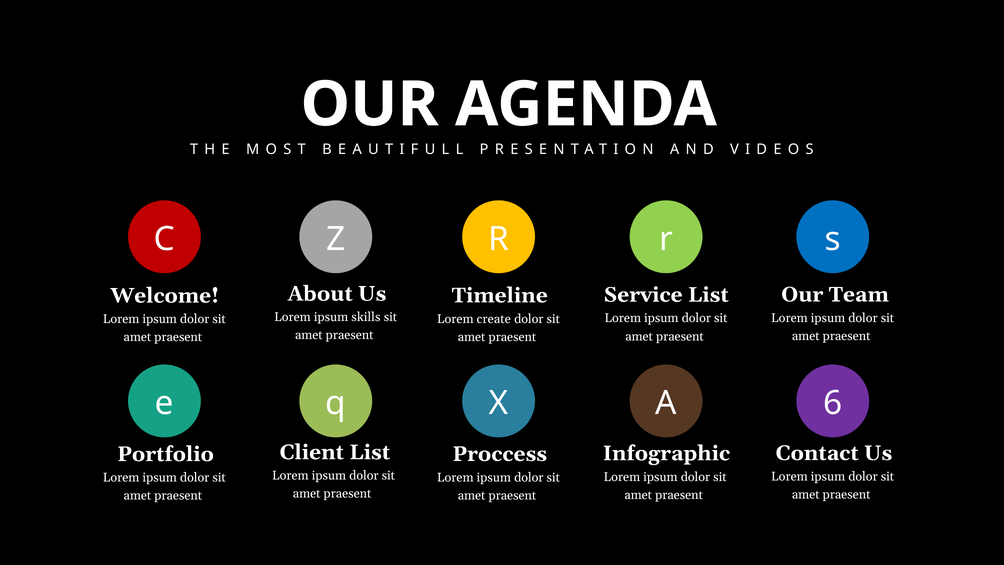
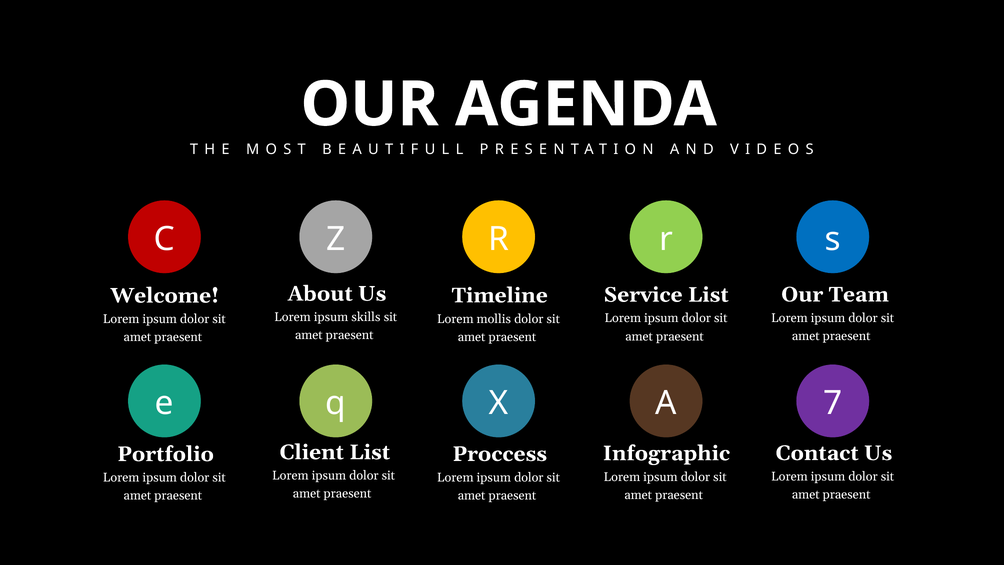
create: create -> mollis (494, 319)
6: 6 -> 7 (833, 403)
